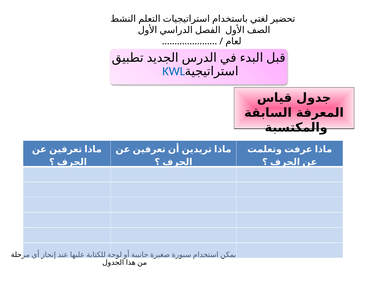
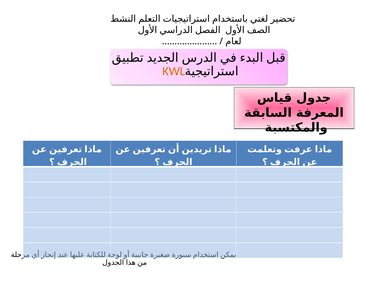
KWL colour: blue -> orange (174, 71)
